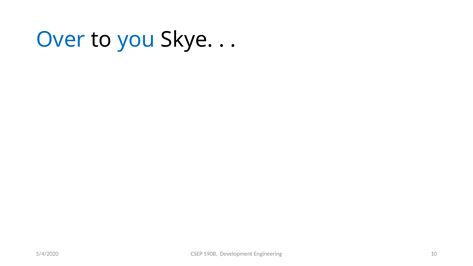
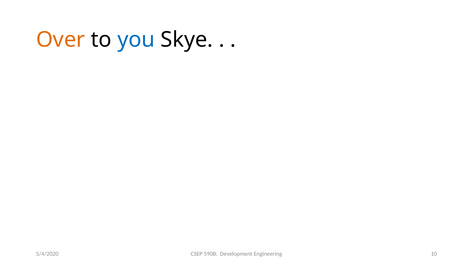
Over colour: blue -> orange (61, 40)
